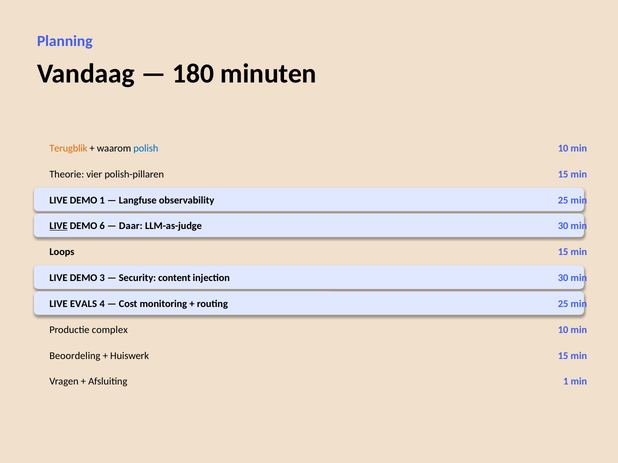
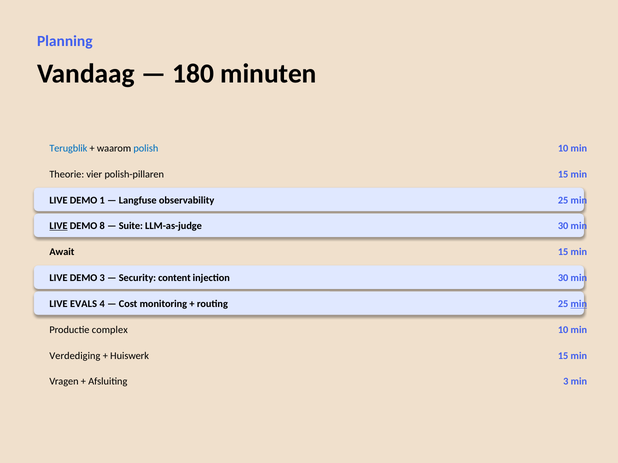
Terugblik colour: orange -> blue (68, 148)
6: 6 -> 8 (102, 226)
Daar: Daar -> Suite (131, 226)
Loops: Loops -> Await (62, 252)
min underline: none -> present (579, 304)
Beoordeling: Beoordeling -> Verdediging (75, 356)
Afsluiting 1: 1 -> 3 (566, 382)
